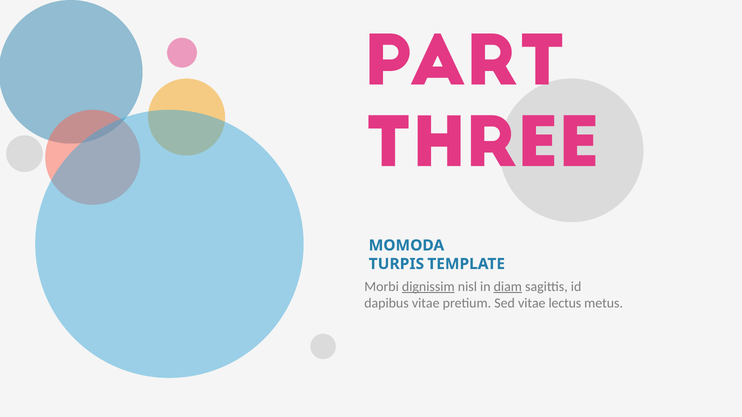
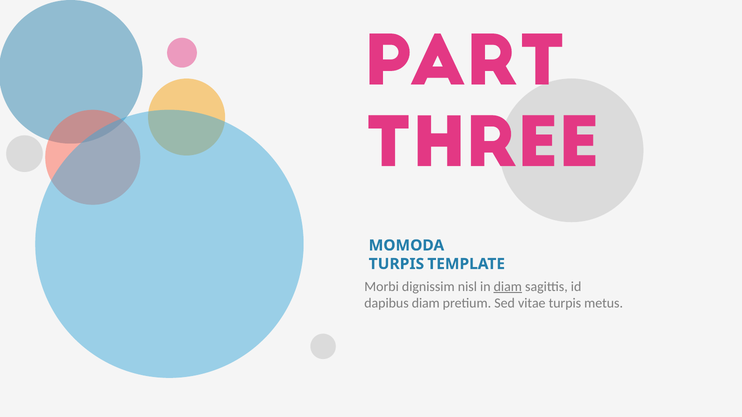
dignissim underline: present -> none (428, 287)
dapibus vitae: vitae -> diam (426, 303)
vitae lectus: lectus -> turpis (565, 303)
